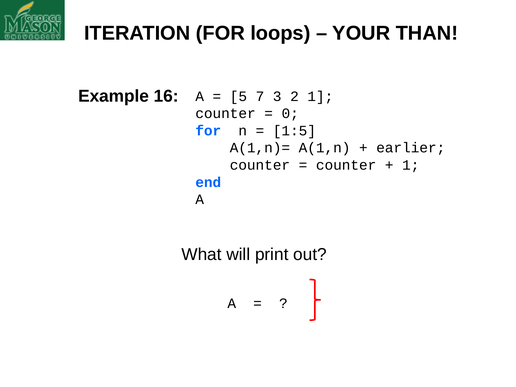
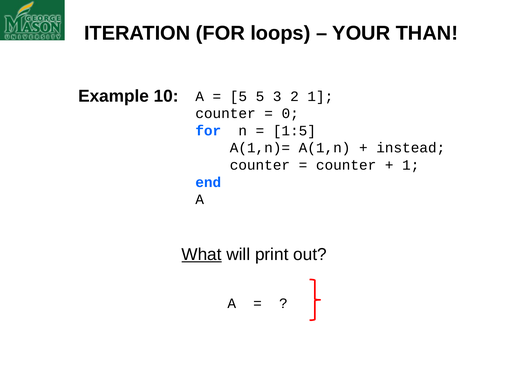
16: 16 -> 10 (166, 96)
5 7: 7 -> 5 (260, 96)
earlier: earlier -> instead (411, 148)
What underline: none -> present (202, 255)
